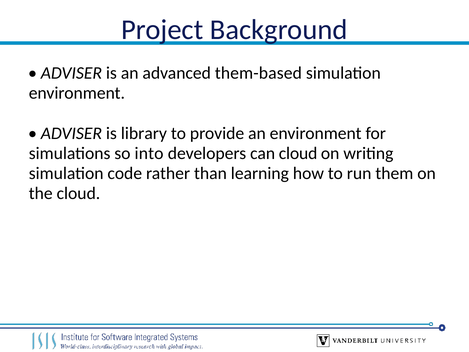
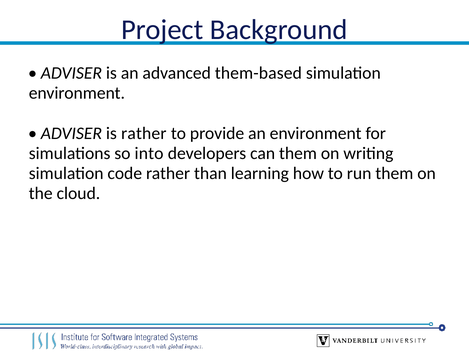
is library: library -> rather (144, 133)
can cloud: cloud -> them (298, 153)
